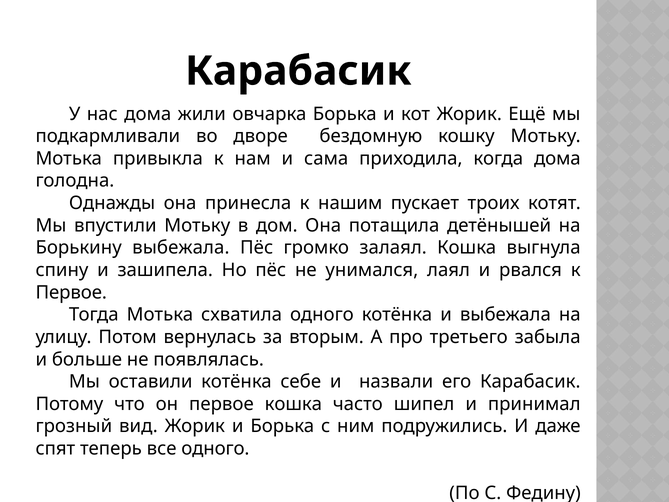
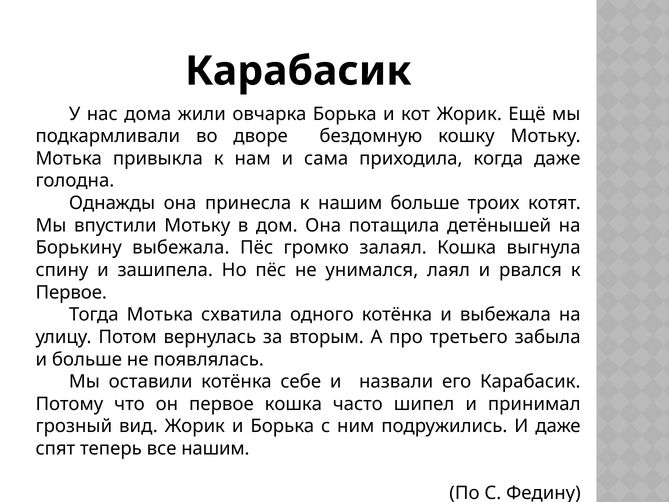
когда дома: дома -> даже (557, 158)
нашим пускает: пускает -> больше (425, 203)
все одного: одного -> нашим (215, 448)
